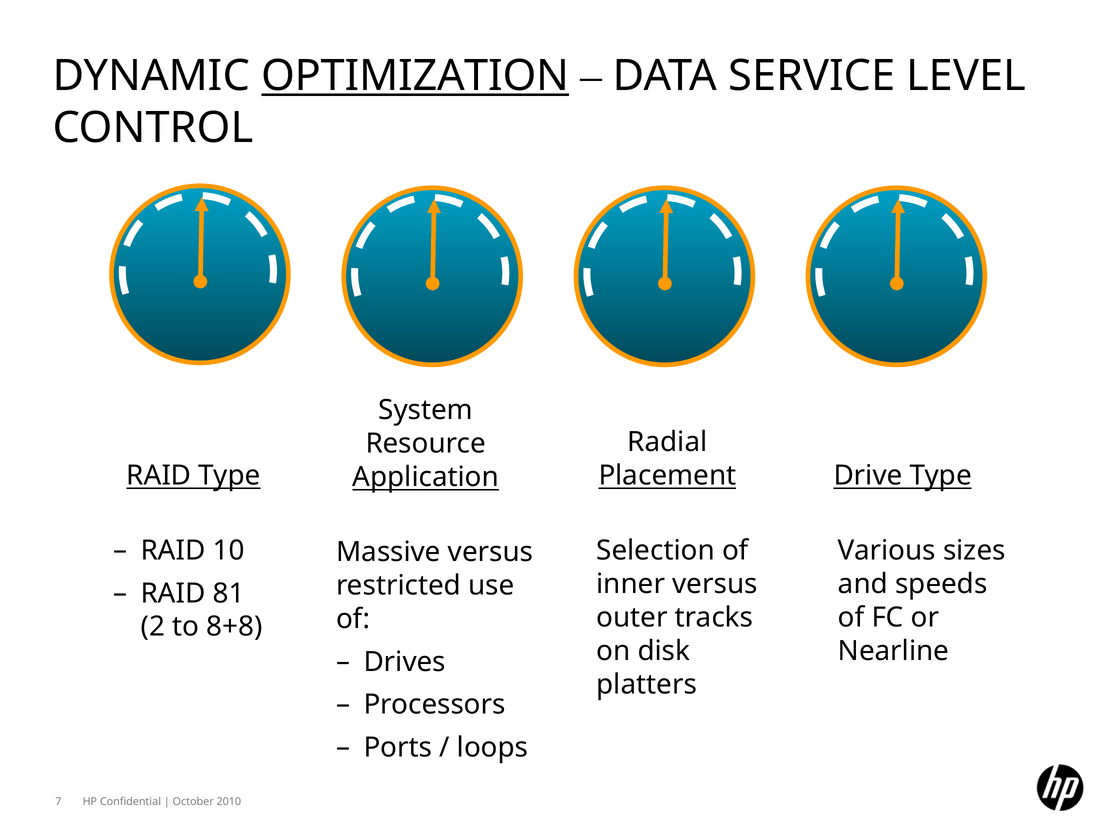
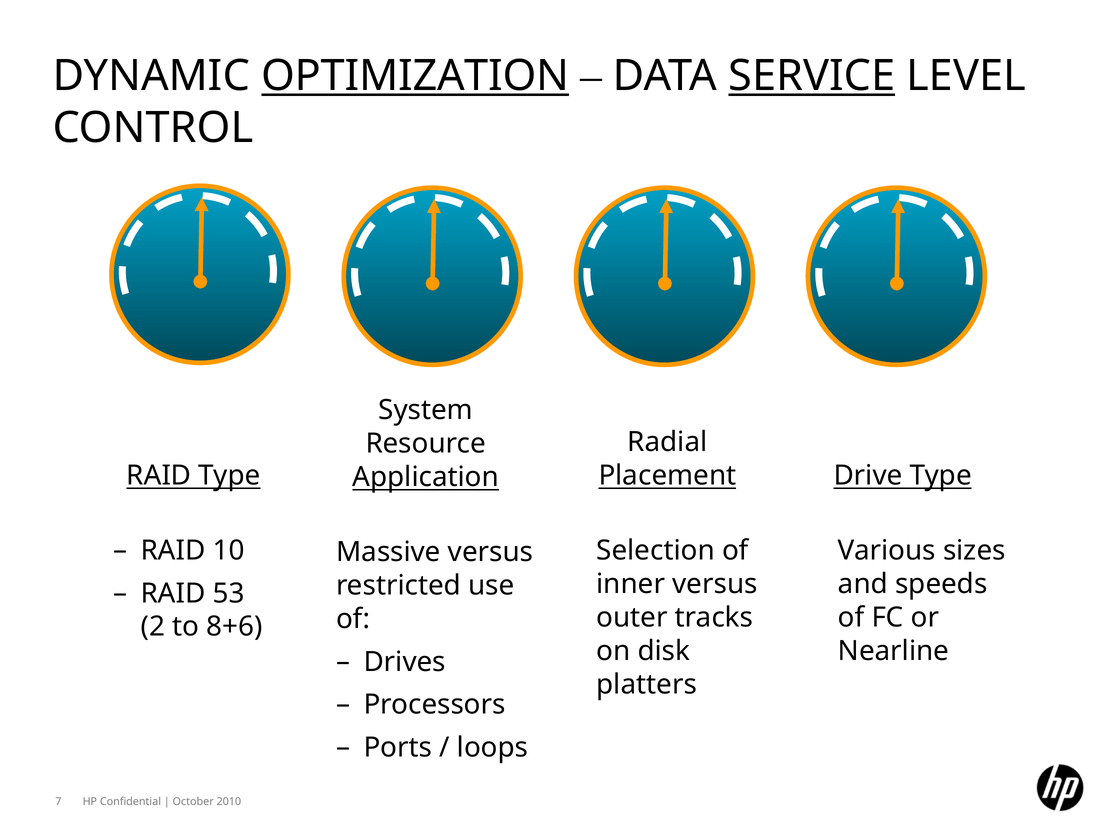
SERVICE underline: none -> present (812, 76)
81: 81 -> 53 (229, 593)
8+8: 8+8 -> 8+6 (234, 626)
